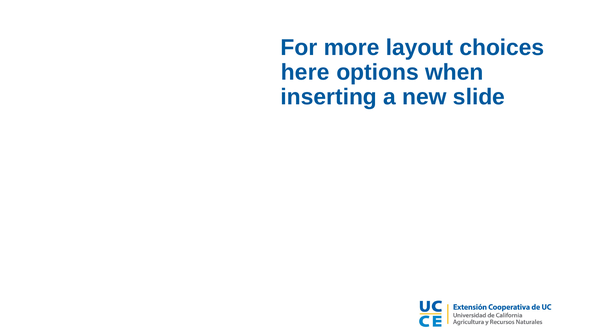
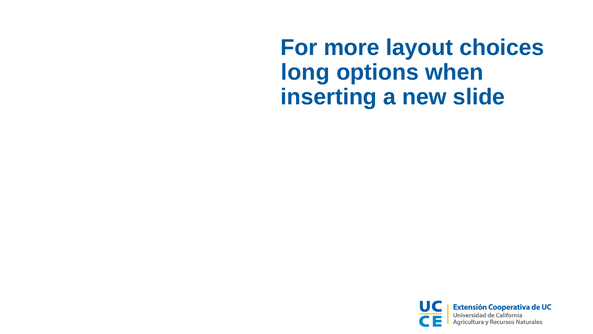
here: here -> long (305, 72)
